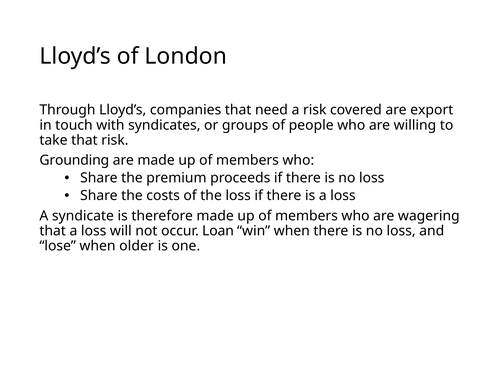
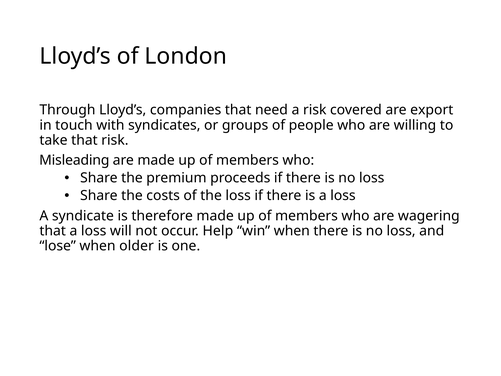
Grounding: Grounding -> Misleading (74, 160)
Loan: Loan -> Help (218, 231)
